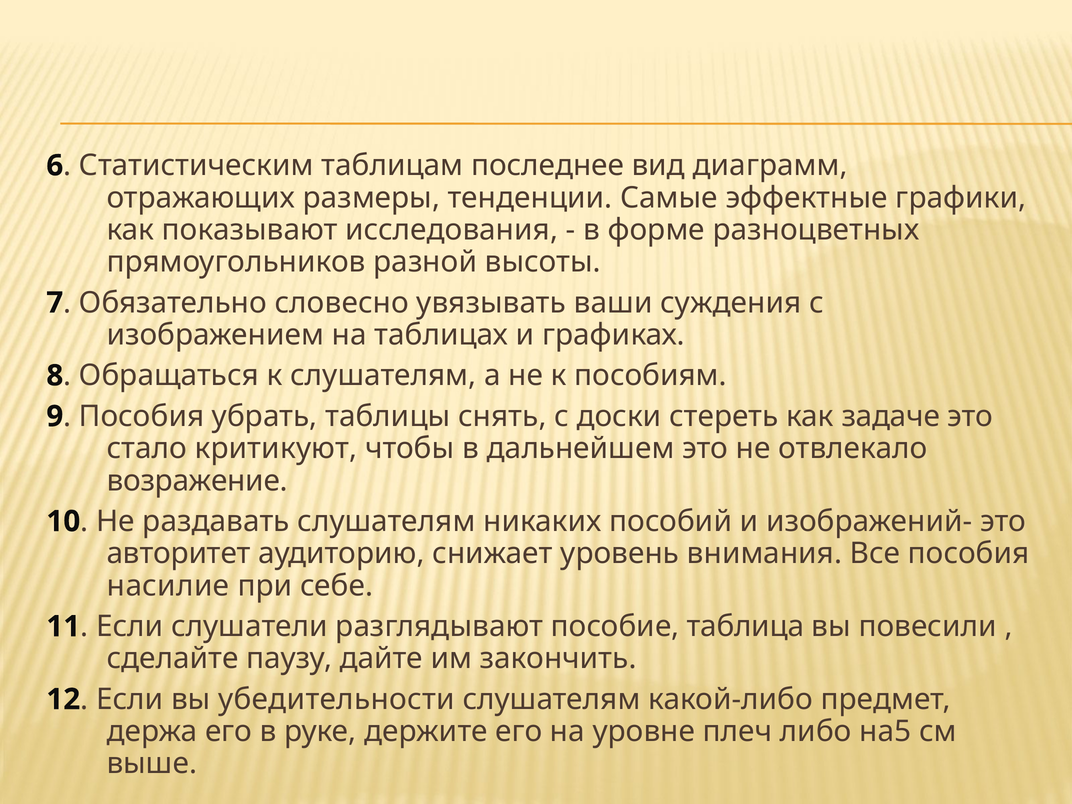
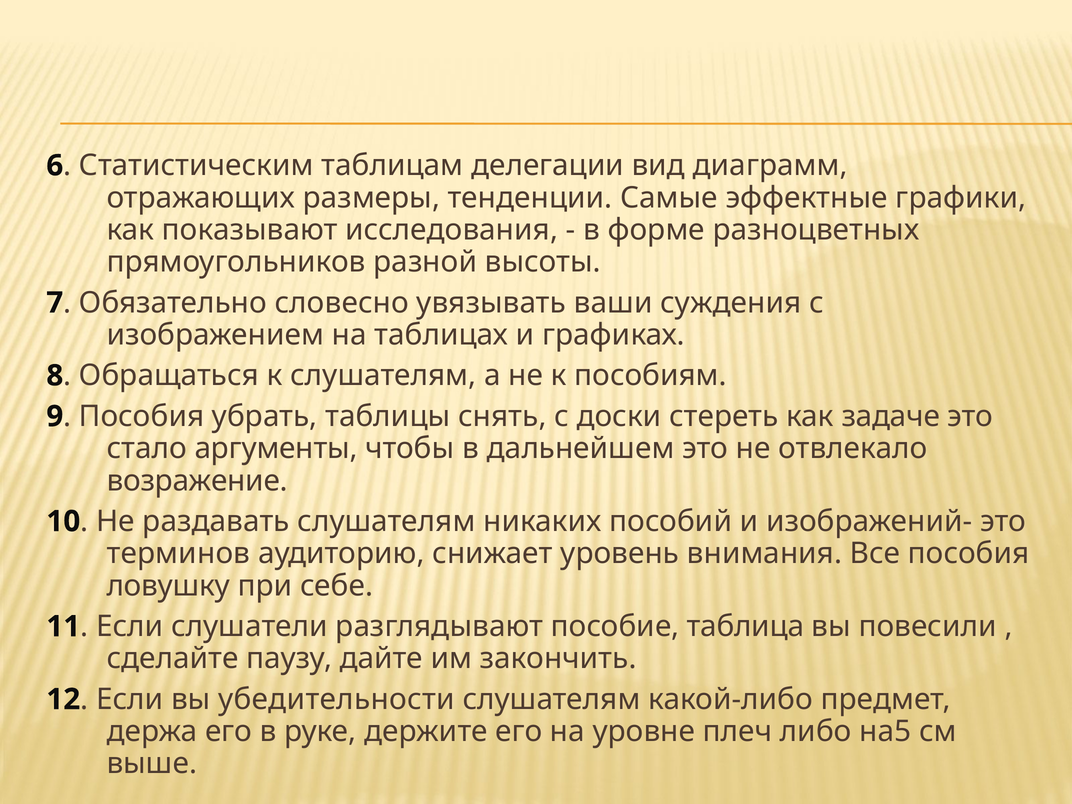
последнее: последнее -> делегации (548, 166)
критикуют: критикуют -> аргументы (276, 449)
авторитет: авторитет -> терминов (178, 554)
насилие: насилие -> ловушку (168, 586)
